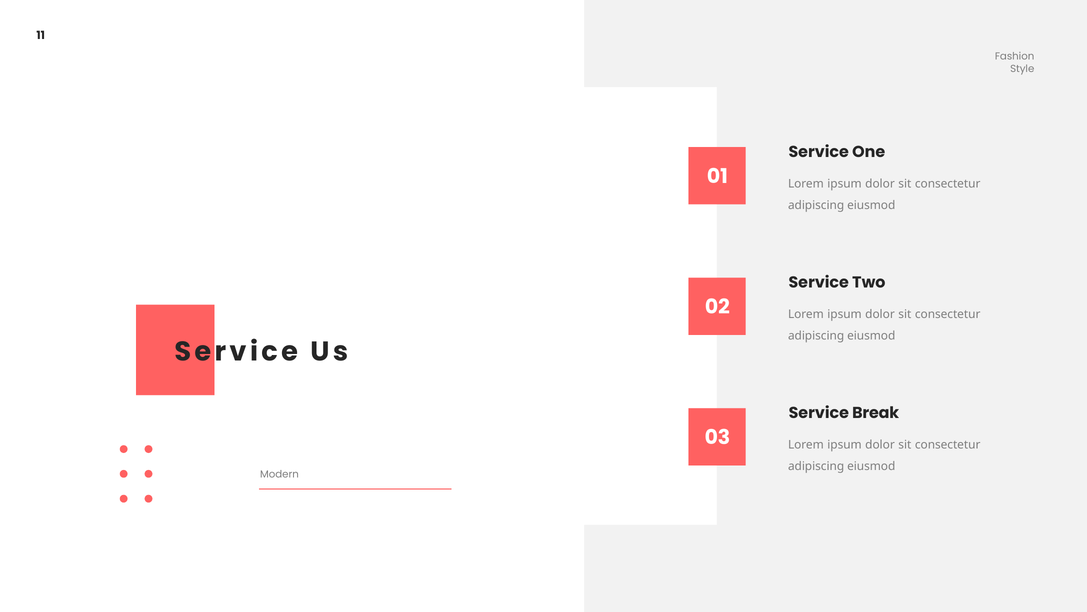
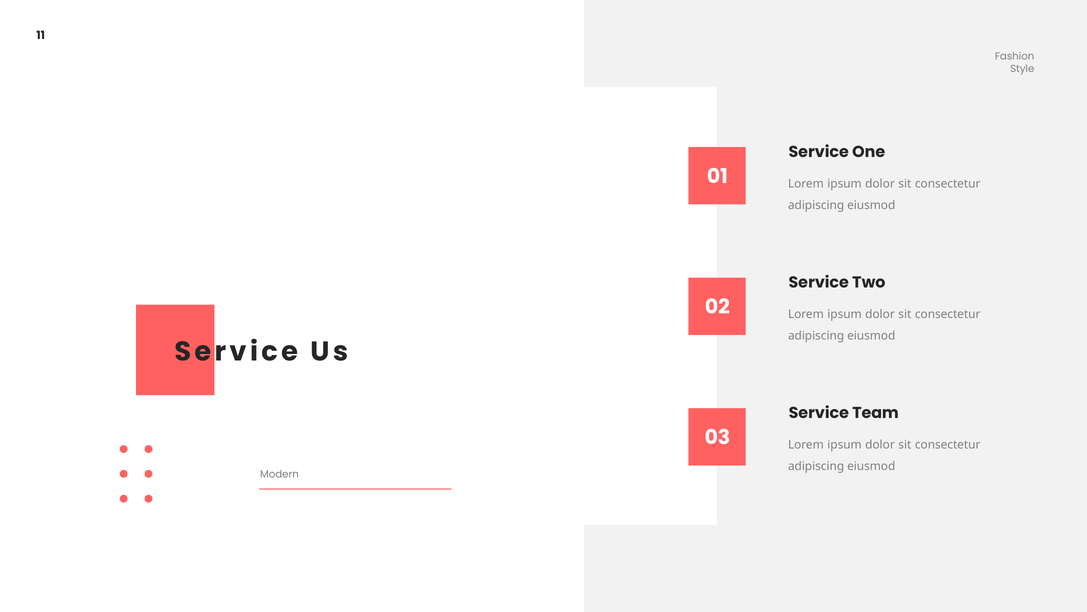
Break: Break -> Team (876, 413)
